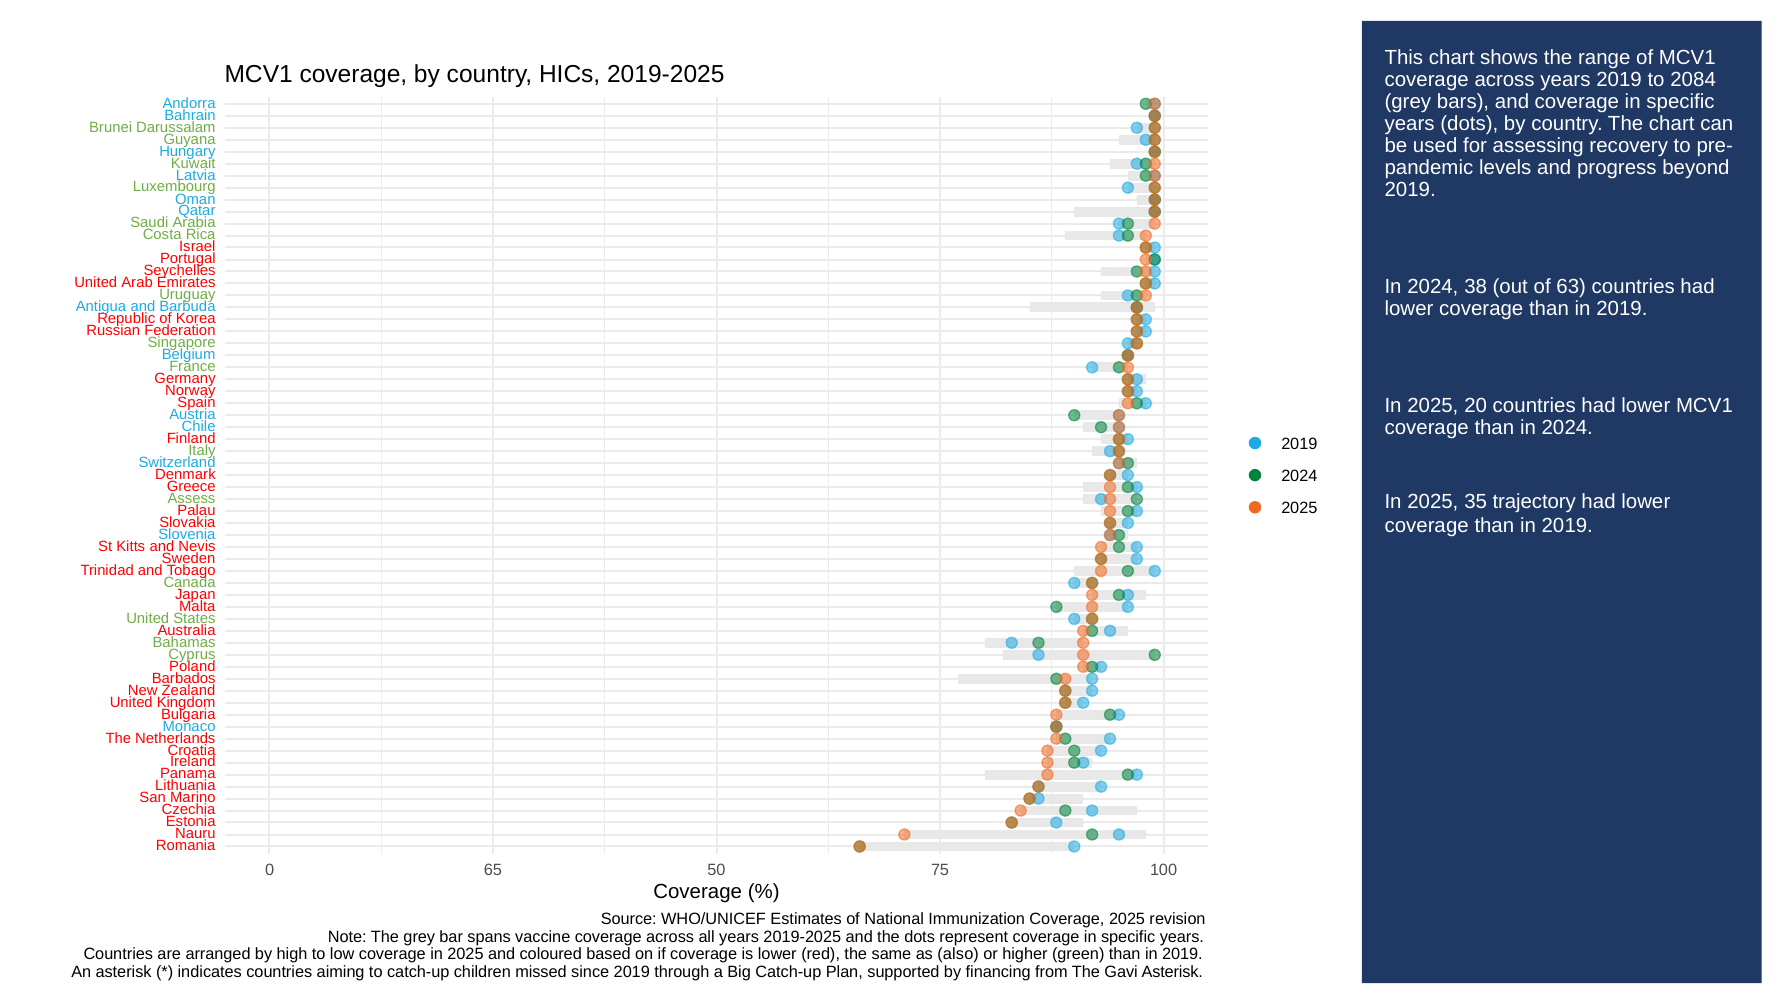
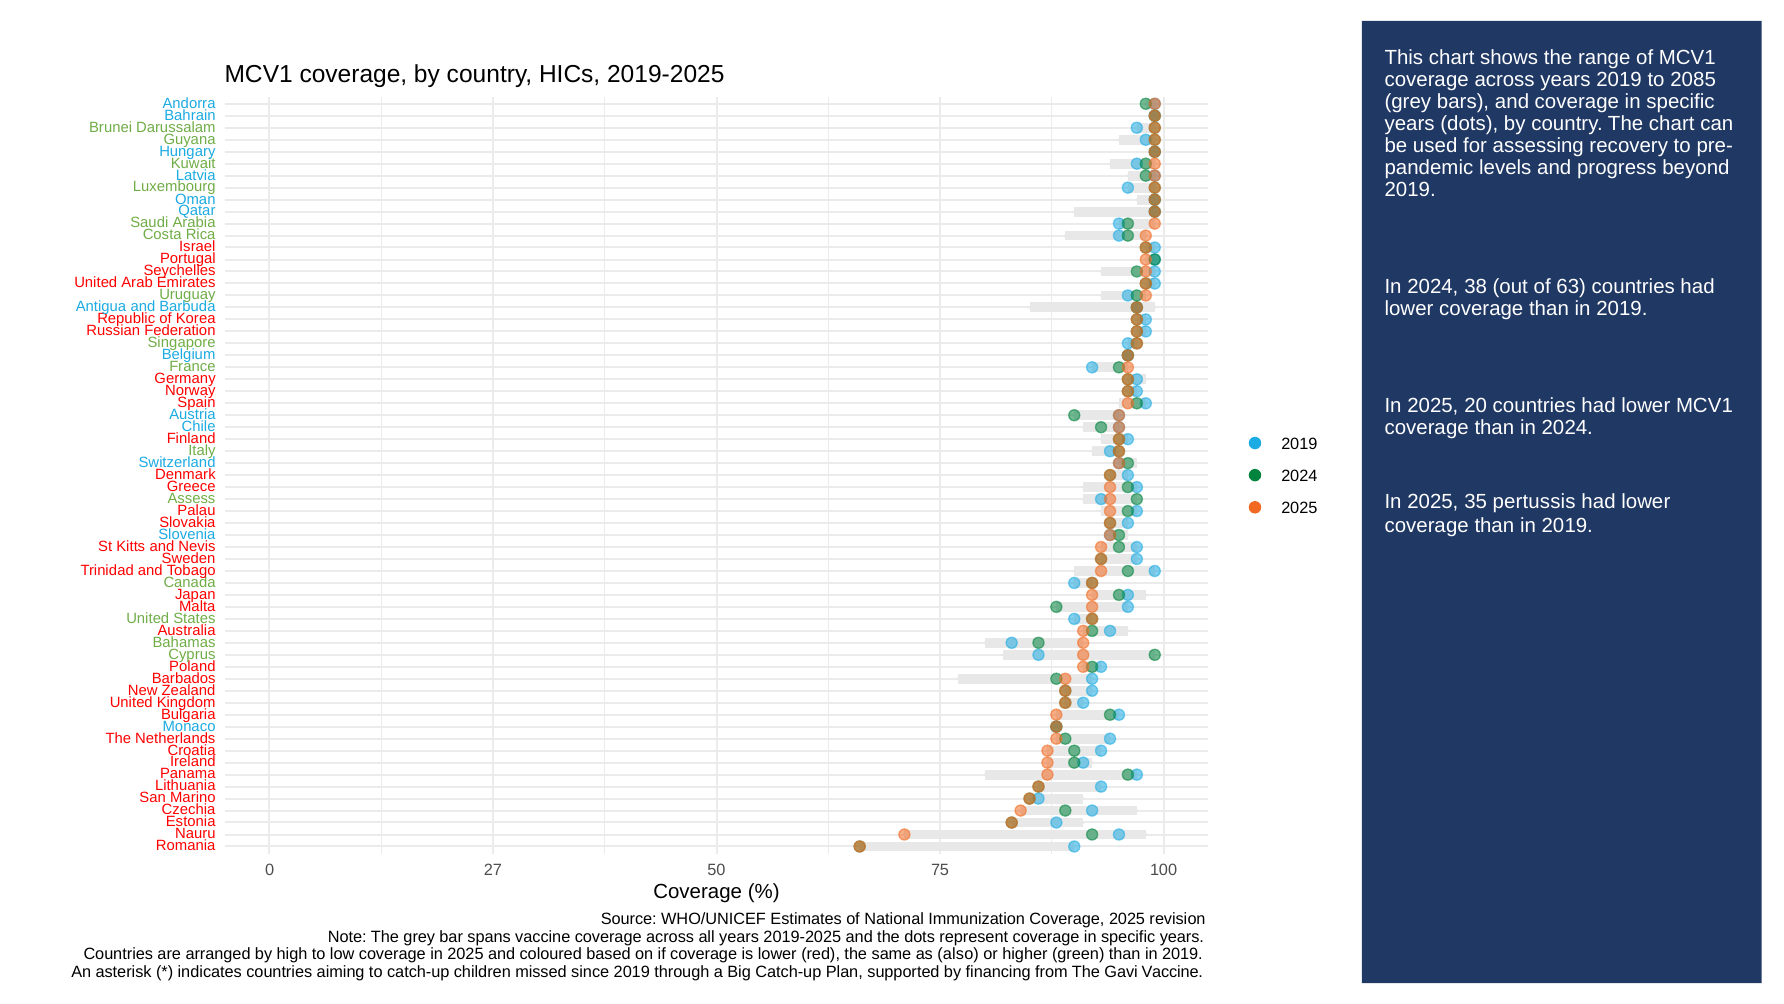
2084: 2084 -> 2085 (1693, 80)
trajectory: trajectory -> pertussis (1534, 501)
65: 65 -> 27 (493, 869)
Gavi Asterisk: Asterisk -> Vaccine (1172, 972)
